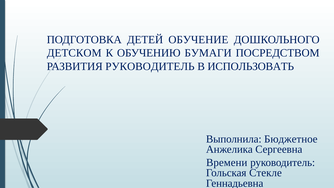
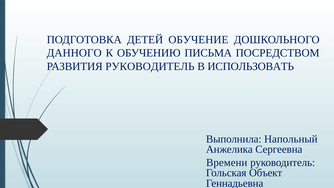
ДЕТСКОМ: ДЕТСКОМ -> ДАННОГО (74, 53)
БУМАГИ: БУМАГИ -> ПИСЬМА (208, 53)
Бюджетное: Бюджетное -> Напольный (291, 139)
Стекле: Стекле -> Объект (266, 173)
